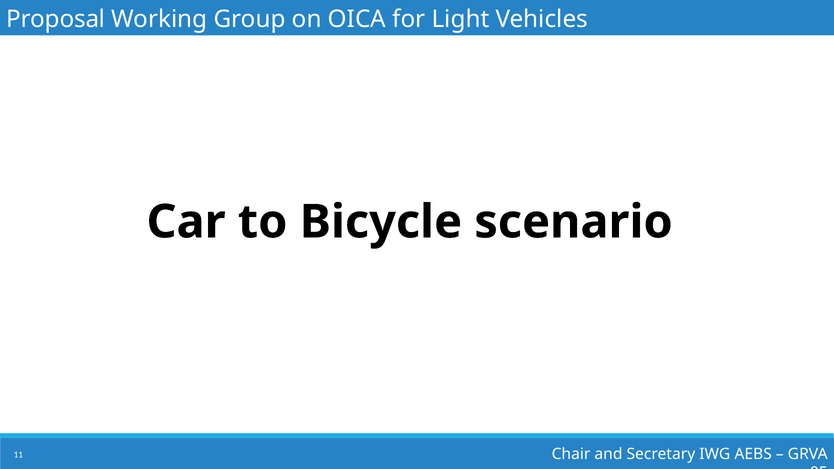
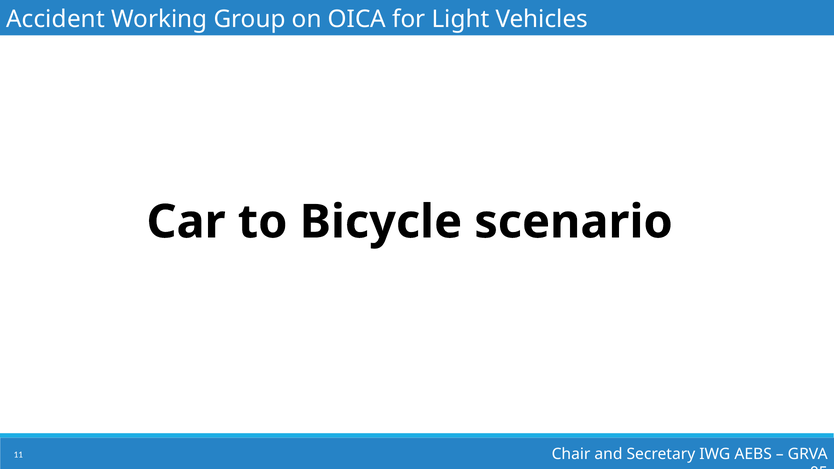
Proposal: Proposal -> Accident (55, 19)
